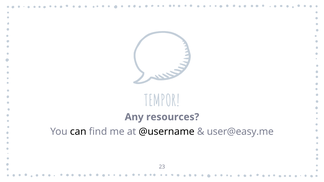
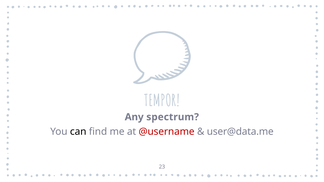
resources: resources -> spectrum (173, 117)
@username colour: black -> red (167, 132)
user@easy.me: user@easy.me -> user@data.me (240, 132)
